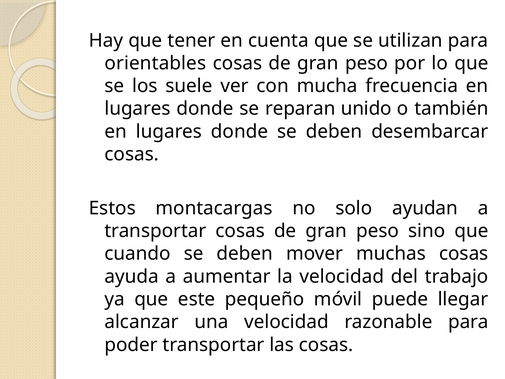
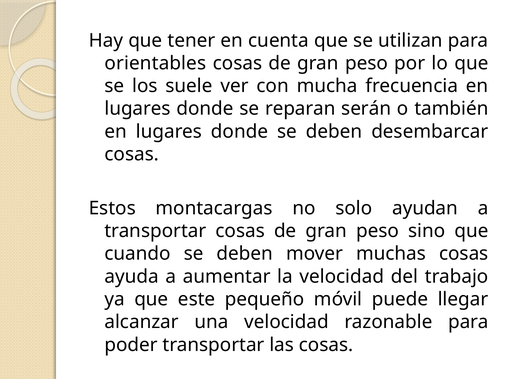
unido: unido -> serán (366, 109)
